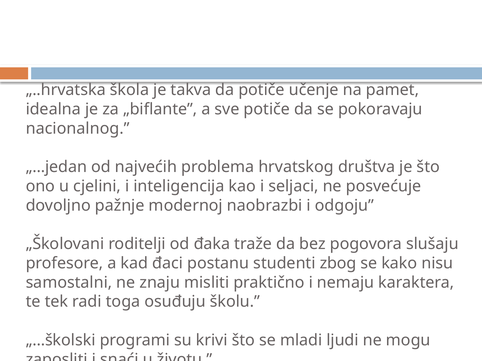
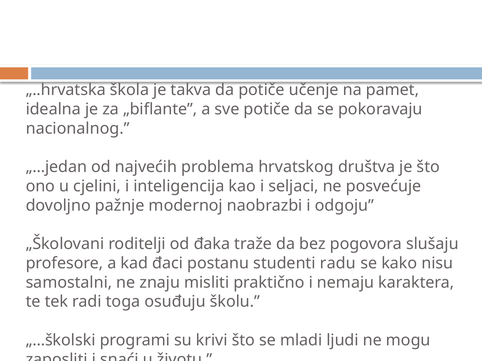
zbog: zbog -> radu (338, 264)
